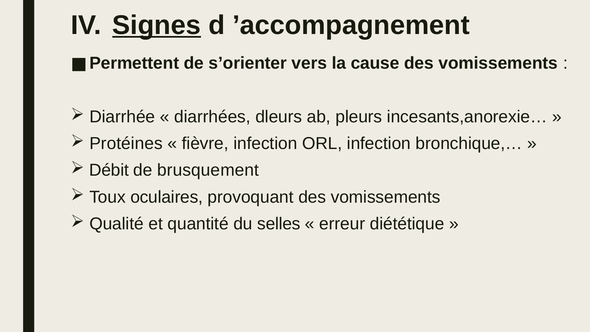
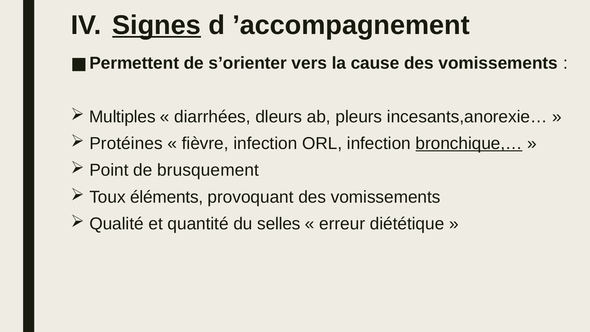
Diarrhée: Diarrhée -> Multiples (122, 117)
bronchique,… underline: none -> present (469, 143)
Débit: Débit -> Point (109, 170)
oculaires: oculaires -> éléments (167, 197)
